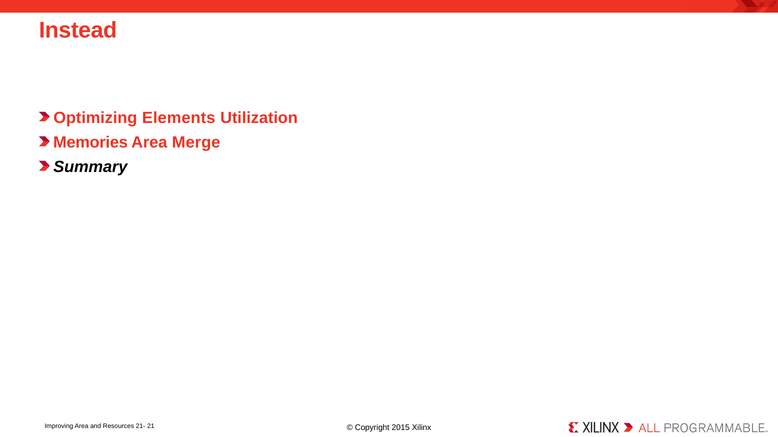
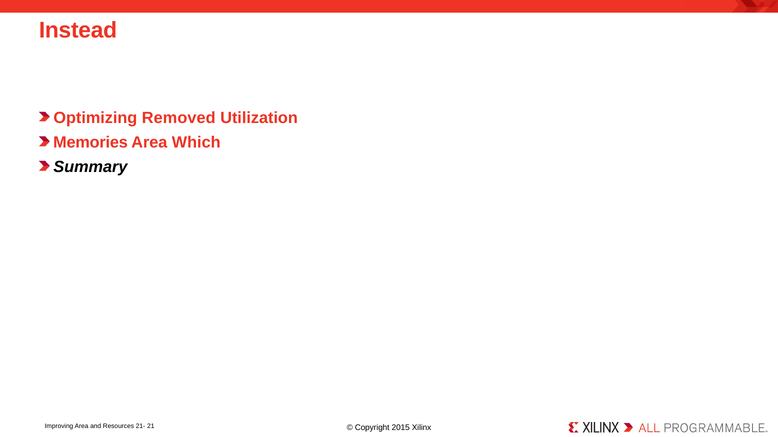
Elements: Elements -> Removed (179, 118)
Merge: Merge -> Which (196, 142)
